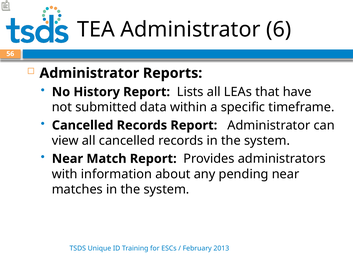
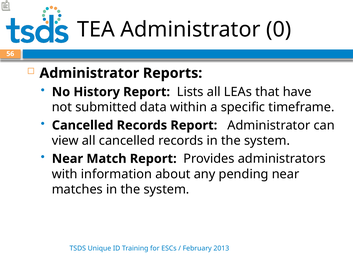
6: 6 -> 0 (279, 29)
